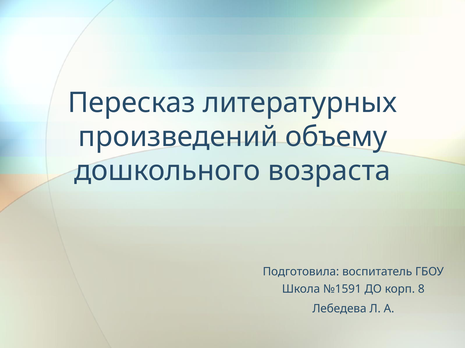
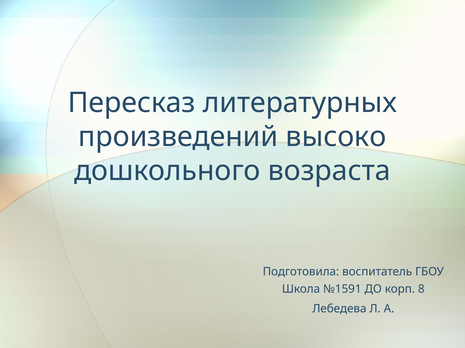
объему: объему -> высоко (336, 137)
